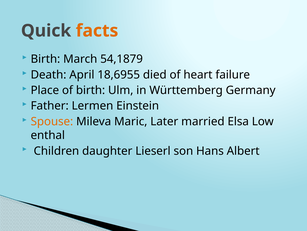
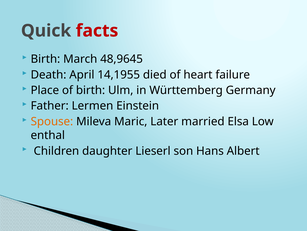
facts colour: orange -> red (97, 31)
54,1879: 54,1879 -> 48,9645 (122, 59)
18,6955: 18,6955 -> 14,1955 (119, 74)
